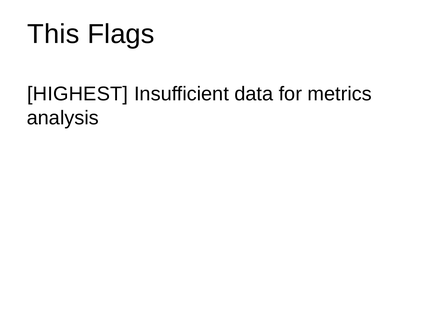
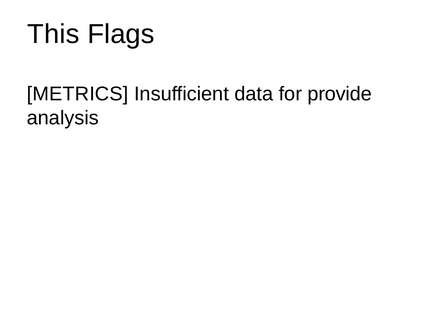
HIGHEST: HIGHEST -> METRICS (78, 94)
metrics: metrics -> provide (340, 94)
